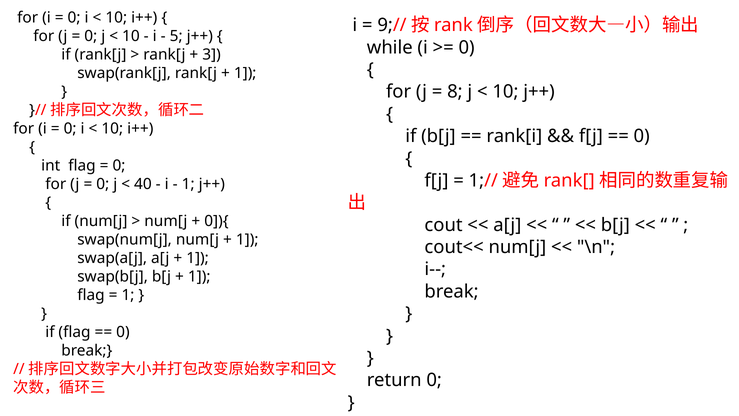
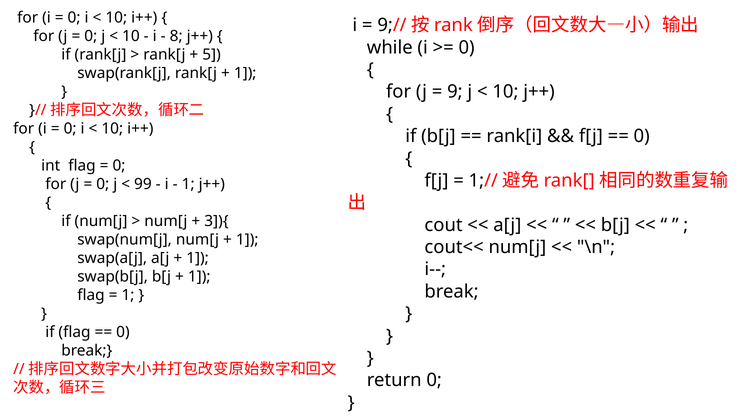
5: 5 -> 8 (176, 36)
3: 3 -> 5 (212, 55)
8: 8 -> 9 (455, 92)
40: 40 -> 99 (143, 184)
0]){: 0]){ -> 3]){ (216, 221)
